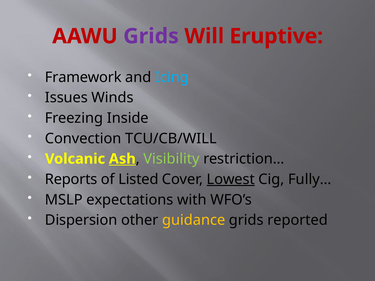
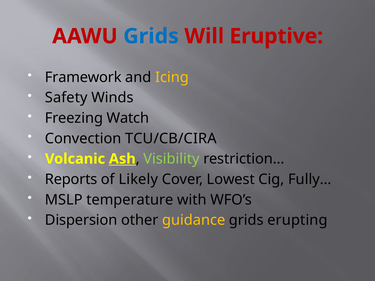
Grids colour: purple -> blue (151, 36)
Icing colour: light blue -> yellow (172, 77)
Issues: Issues -> Safety (66, 98)
Inside: Inside -> Watch (128, 118)
TCU/CB/WILL: TCU/CB/WILL -> TCU/CB/CIRA (171, 139)
Listed: Listed -> Likely (138, 179)
Lowest underline: present -> none (231, 179)
expectations: expectations -> temperature (130, 200)
reported: reported -> erupting (297, 220)
